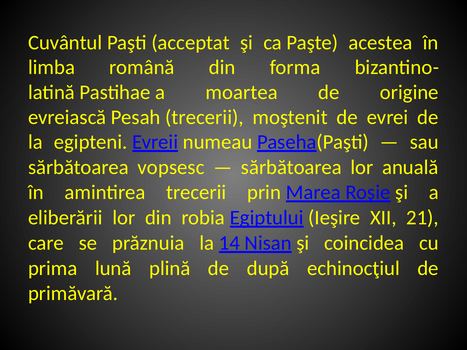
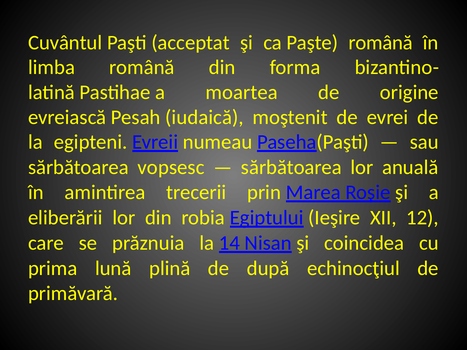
Paşte acestea: acestea -> română (381, 43)
Pesah trecerii: trecerii -> iudaică (204, 117)
21: 21 -> 12 (423, 218)
